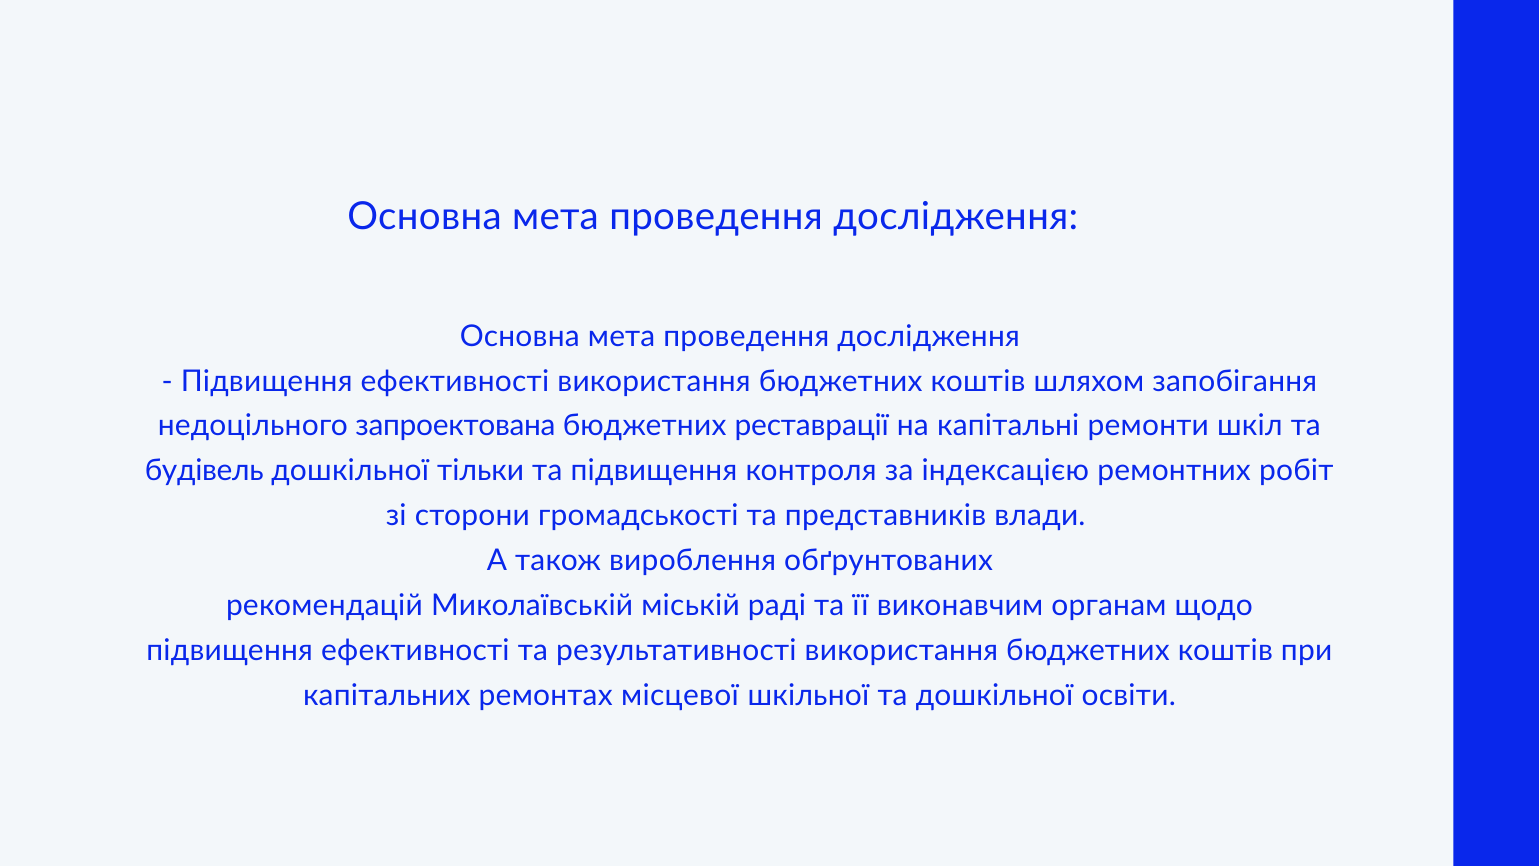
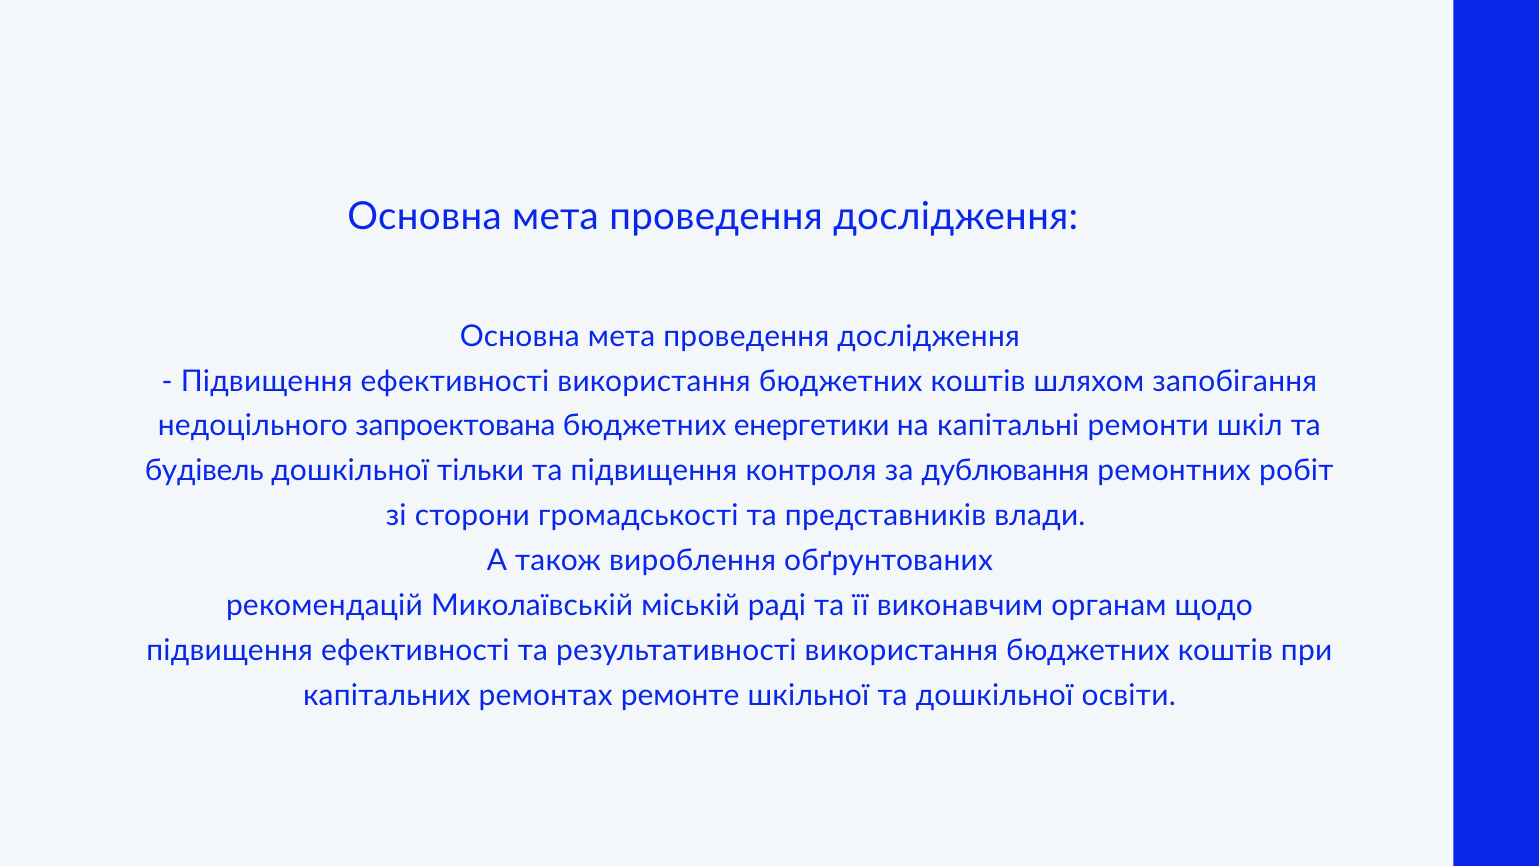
реставрації: реставрації -> енергетики (812, 426)
індексацією: індексацією -> дублювання (1006, 471)
місцевої: місцевої -> ремонте (680, 695)
